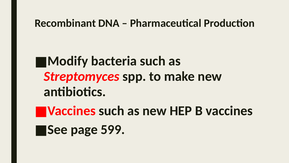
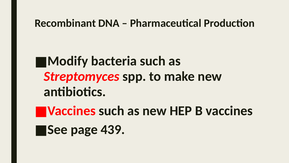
599: 599 -> 439 (113, 129)
